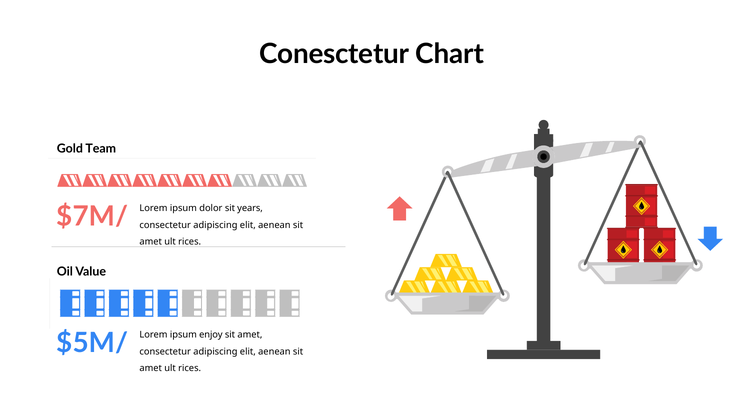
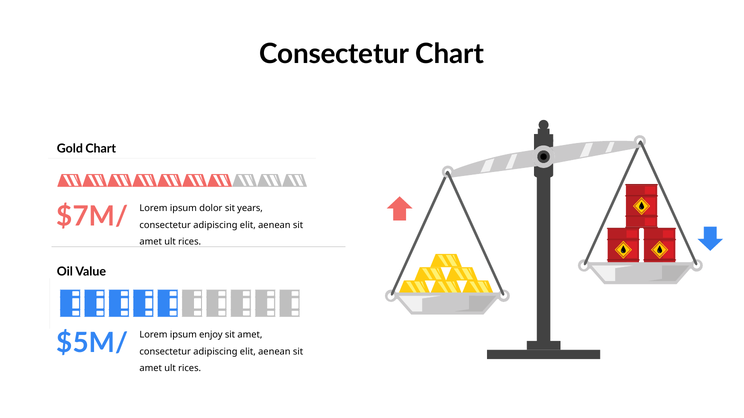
Conesctetur: Conesctetur -> Consectetur (334, 54)
Gold Team: Team -> Chart (101, 149)
